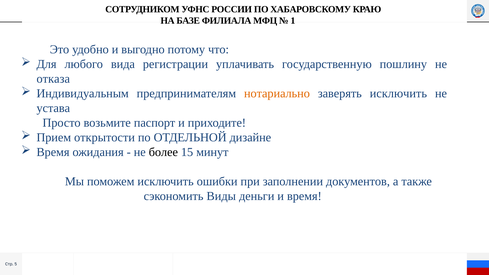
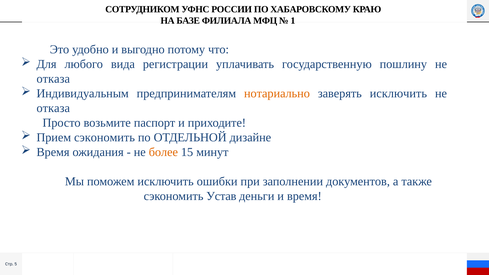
устава: устава -> отказа (53, 108)
Прием открытости: открытости -> сэкономить (105, 137)
более colour: black -> orange (163, 152)
Виды: Виды -> Устав (221, 196)
